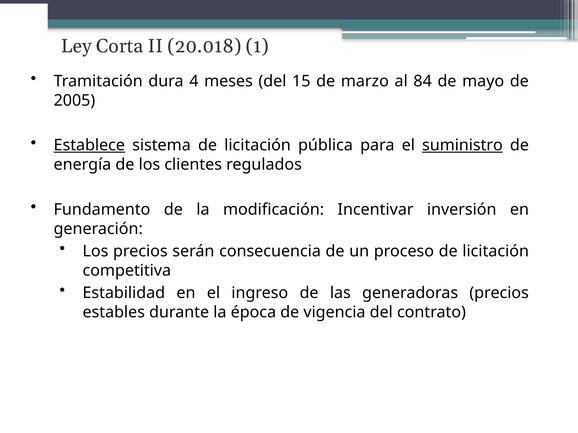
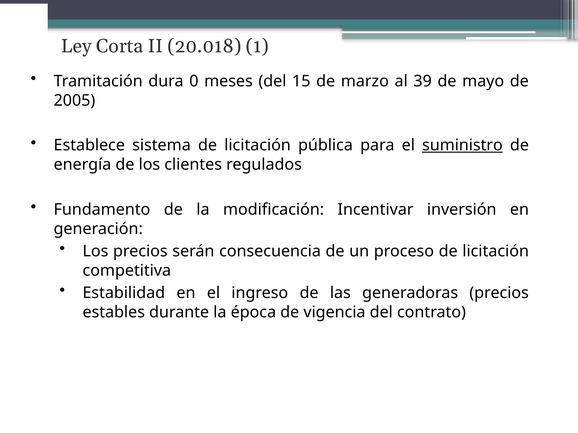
4: 4 -> 0 (194, 81)
84: 84 -> 39 (423, 81)
Establece underline: present -> none (89, 145)
